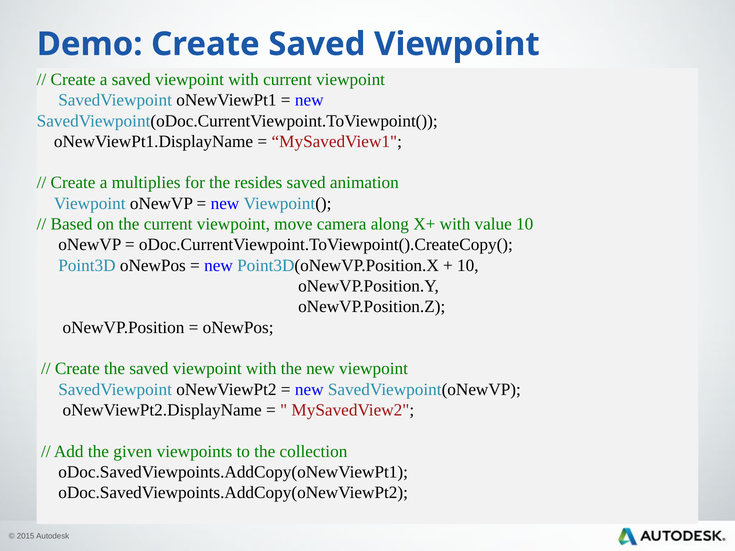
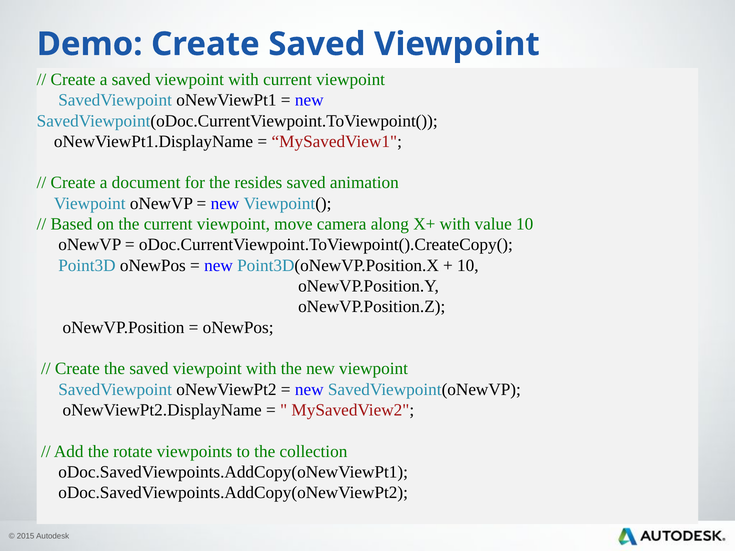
multiplies: multiplies -> document (146, 183)
given: given -> rotate (133, 451)
